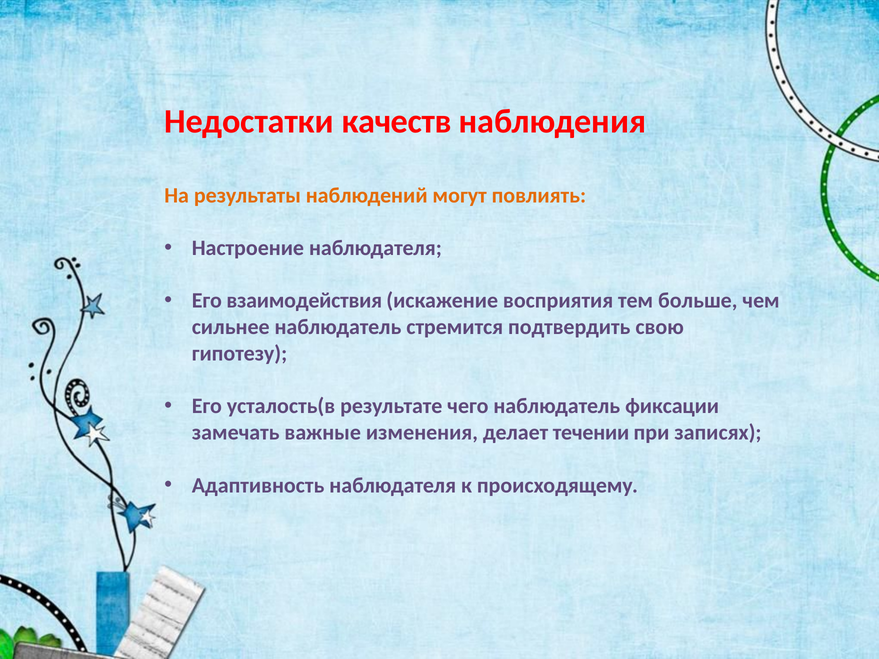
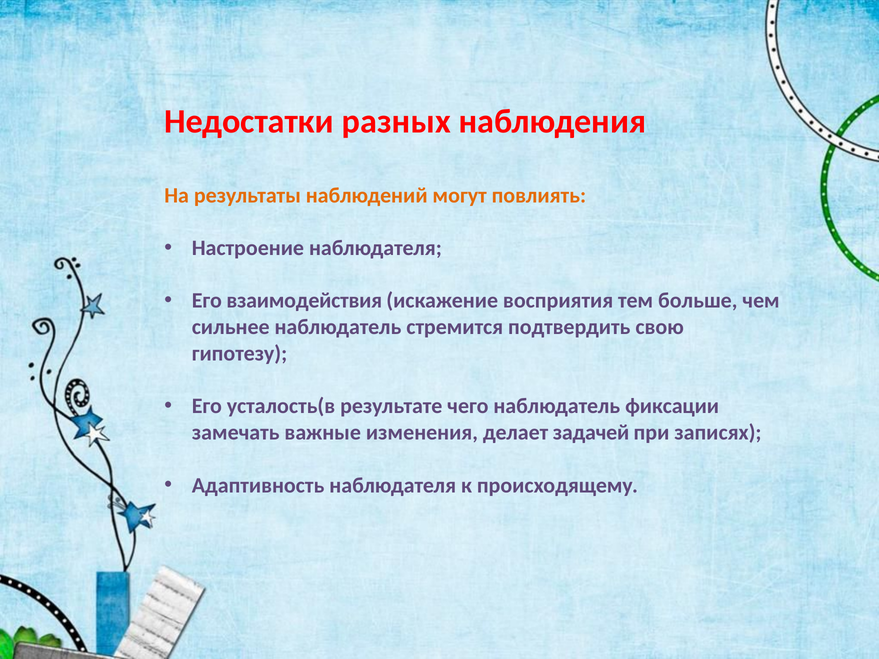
качеств: качеств -> разных (396, 121)
течении: течении -> задачей (591, 433)
